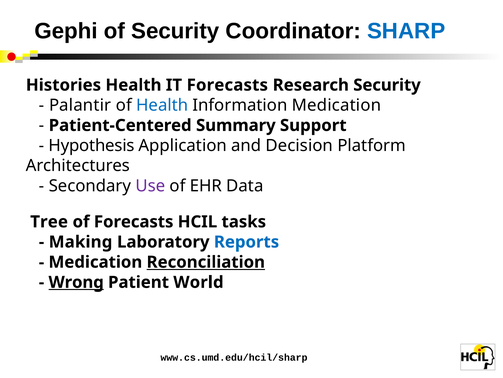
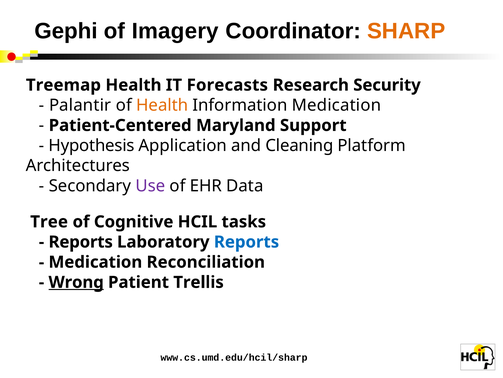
of Security: Security -> Imagery (175, 31)
SHARP colour: blue -> orange (406, 31)
Histories: Histories -> Treemap (63, 85)
Health colour: blue -> orange (162, 105)
Summary: Summary -> Maryland (236, 125)
Decision: Decision -> Cleaning (299, 145)
of Forecasts: Forecasts -> Cognitive (134, 221)
Making: Making -> Reports (81, 242)
Reconciliation underline: present -> none (206, 262)
World: World -> Trellis (199, 282)
